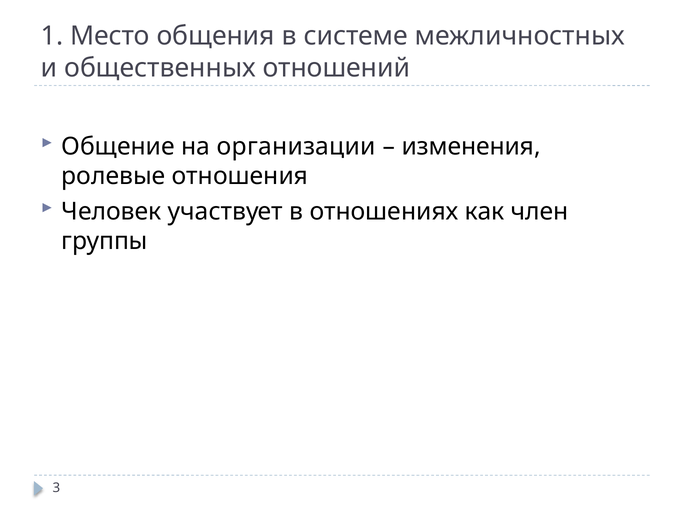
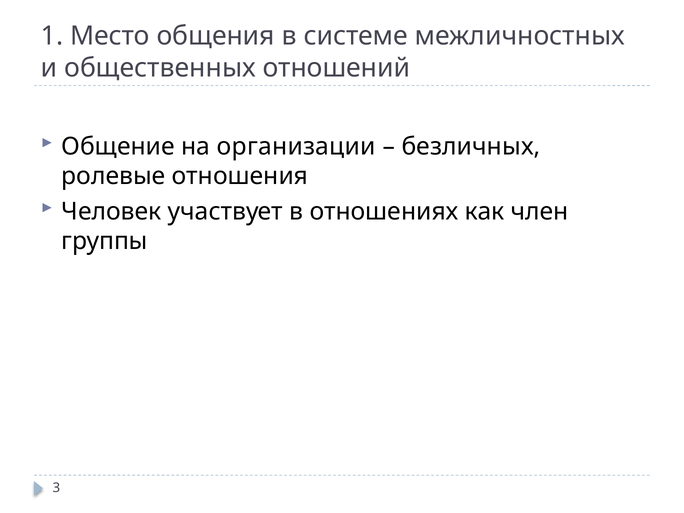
изменения: изменения -> безличных (471, 146)
